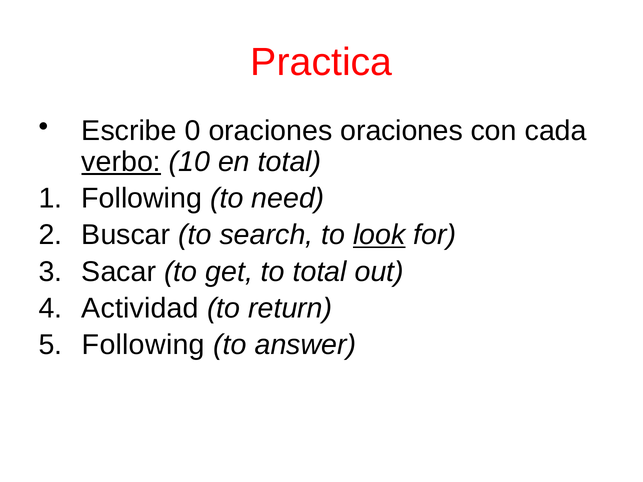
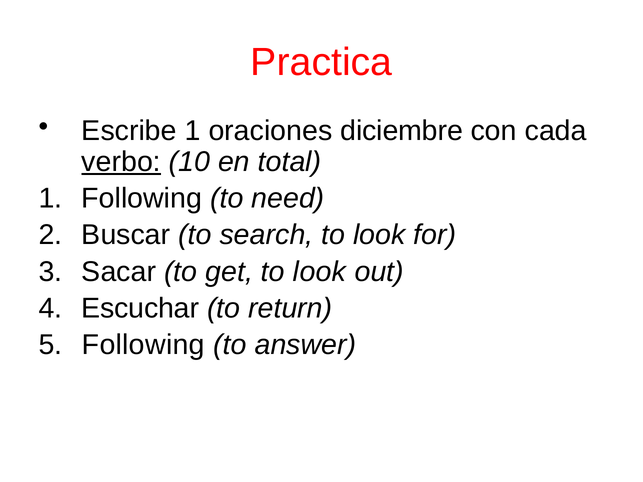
Escribe 0: 0 -> 1 (193, 131)
oraciones oraciones: oraciones -> diciembre (402, 131)
look underline: present -> none (379, 235)
get to total: total -> look (320, 272)
Actividad: Actividad -> Escuchar (140, 308)
